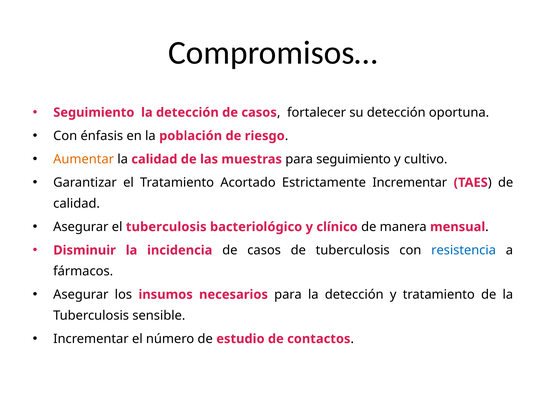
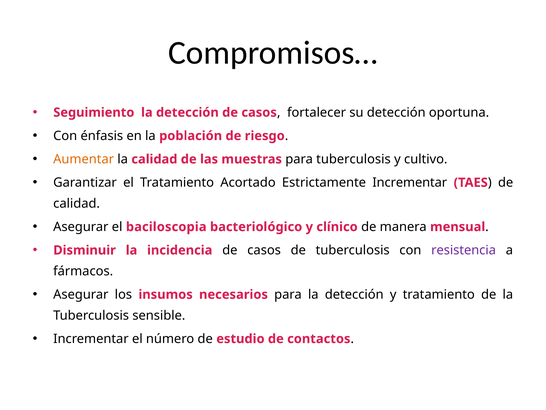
para seguimiento: seguimiento -> tuberculosis (353, 159)
el tuberculosis: tuberculosis -> baciloscopia (166, 227)
resistencia colour: blue -> purple (464, 250)
